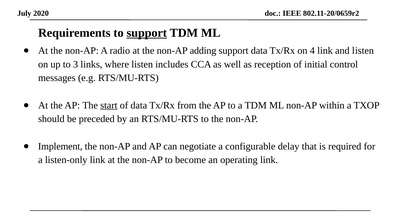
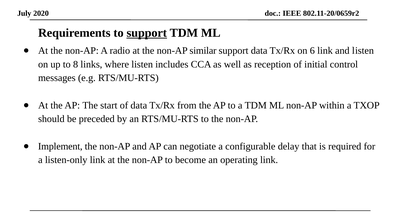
adding: adding -> similar (203, 51)
4: 4 -> 6 (312, 51)
3: 3 -> 8 (76, 64)
start underline: present -> none (109, 105)
